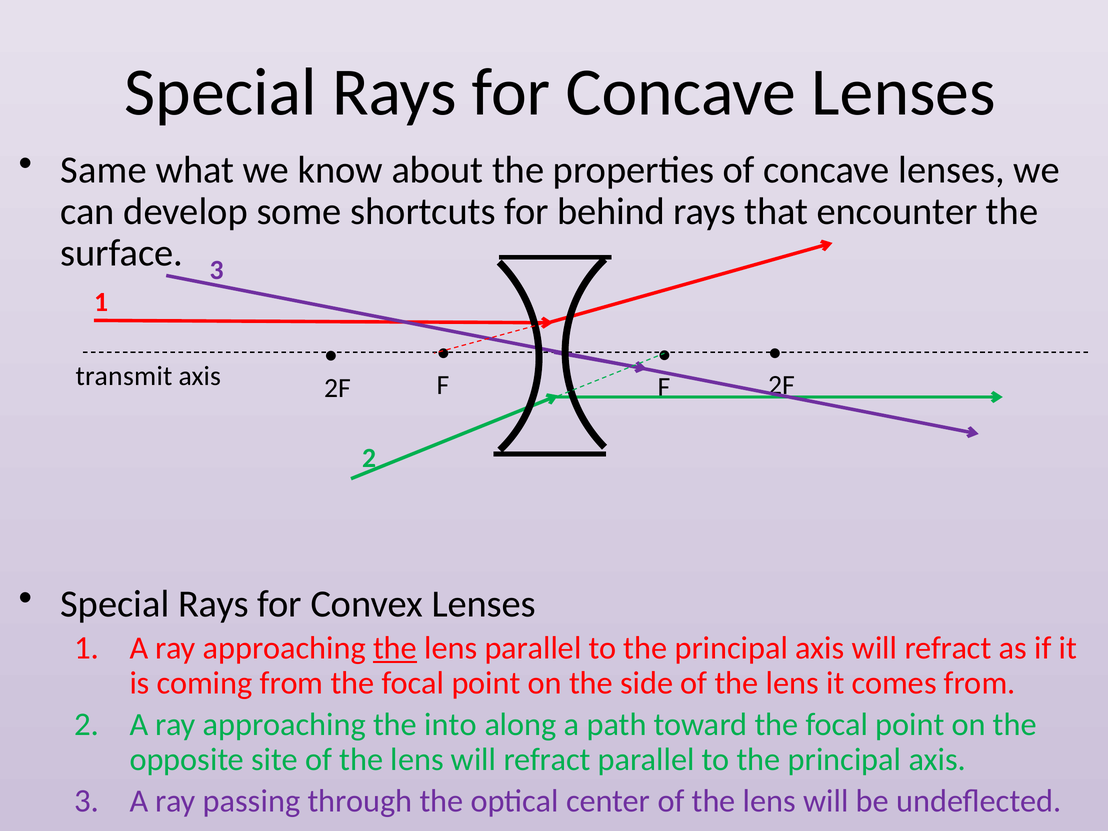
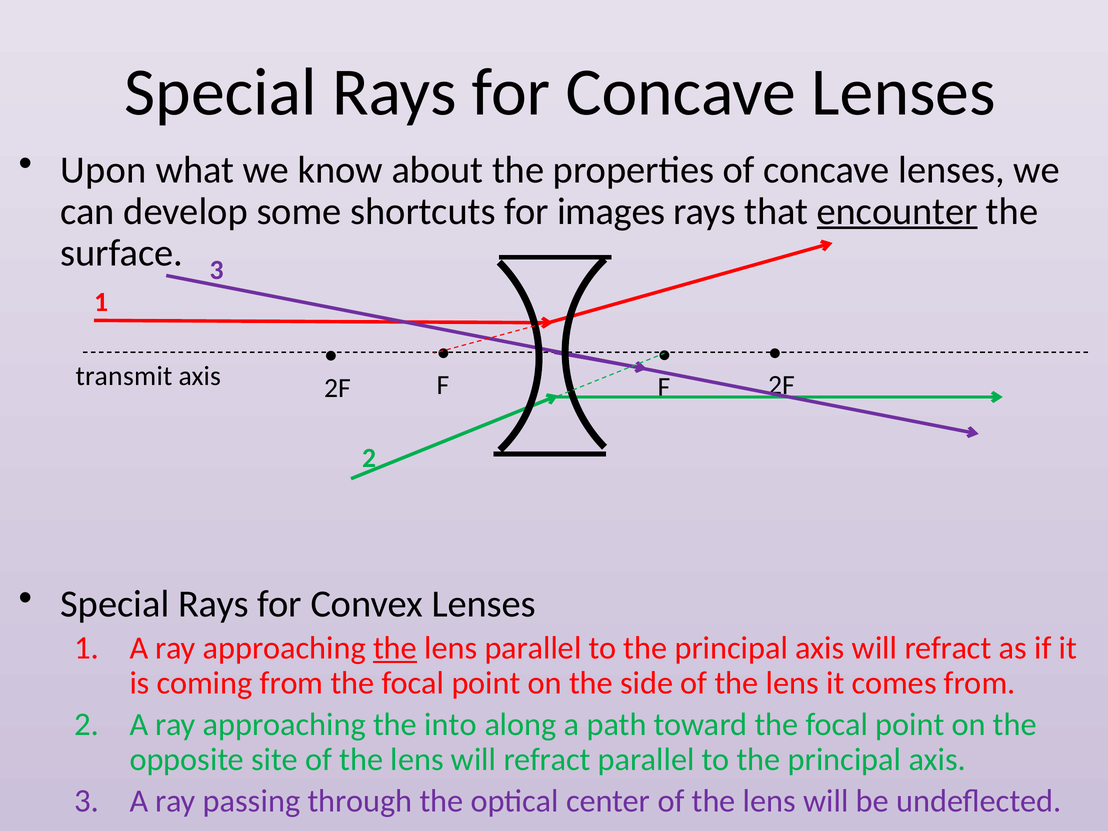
Same: Same -> Upon (103, 170)
behind: behind -> images (611, 211)
encounter underline: none -> present (897, 211)
